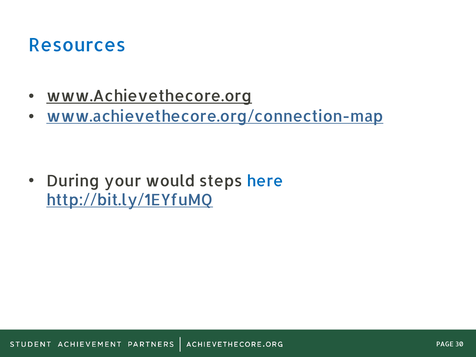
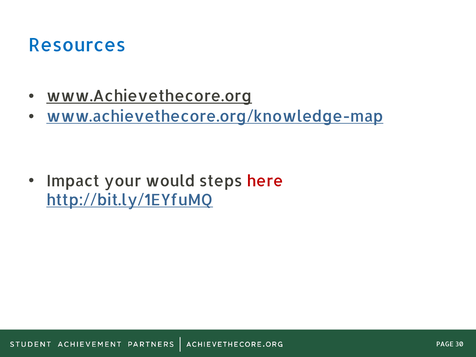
www.achievethecore.org/connection-map: www.achievethecore.org/connection-map -> www.achievethecore.org/knowledge-map (215, 117)
During: During -> Impact (73, 181)
here colour: blue -> red (265, 181)
